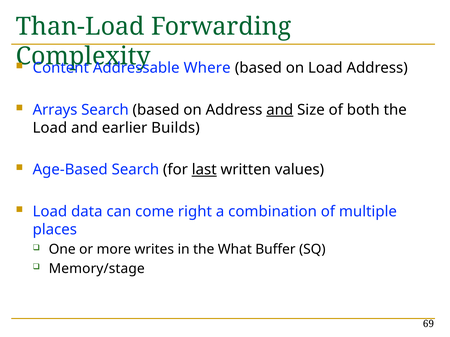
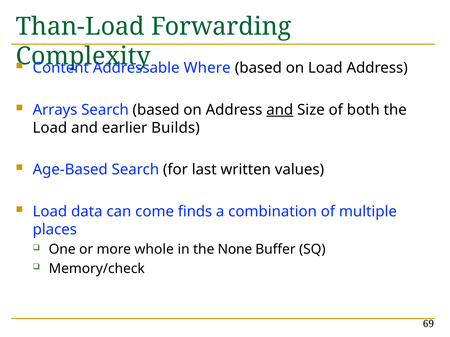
last underline: present -> none (204, 170)
right: right -> finds (195, 212)
writes: writes -> whole (154, 250)
What: What -> None (235, 250)
Memory/stage: Memory/stage -> Memory/check (97, 269)
